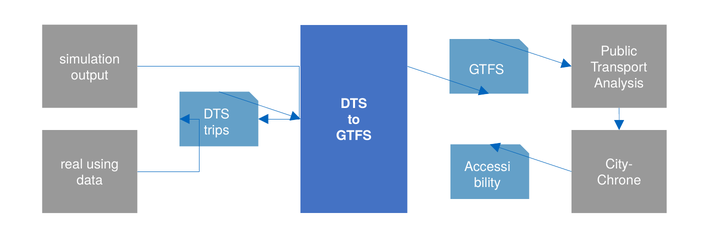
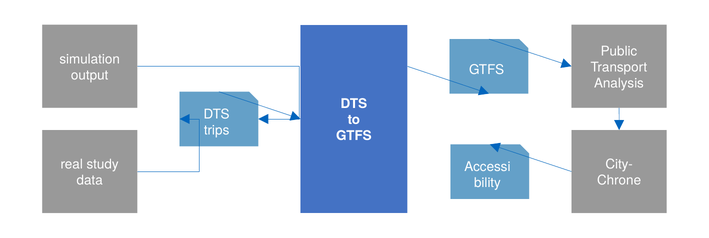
using: using -> study (103, 164)
